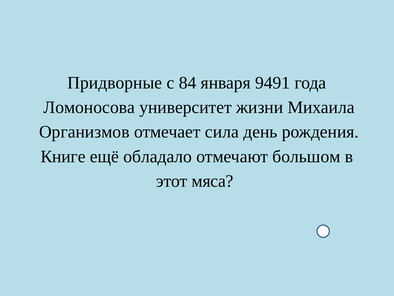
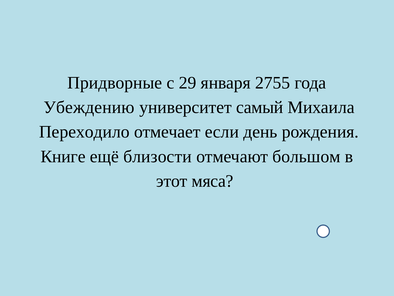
84: 84 -> 29 (188, 83)
9491: 9491 -> 2755 (273, 83)
Ломоносова: Ломоносова -> Убеждению (89, 107)
жизни: жизни -> самый (260, 107)
Организмов: Организмов -> Переходило (84, 132)
сила: сила -> если (222, 132)
обладало: обладало -> близости (158, 156)
